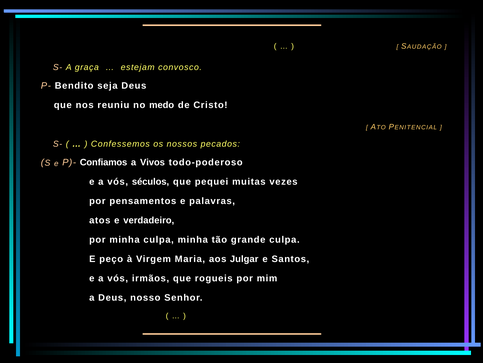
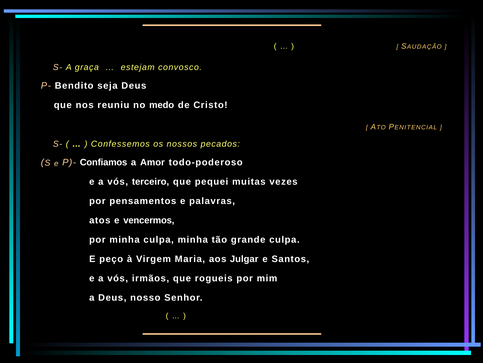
Vivos: Vivos -> Amor (152, 162)
séculos: séculos -> terceiro (151, 181)
verdadeiro: verdadeiro -> vencermos (149, 220)
